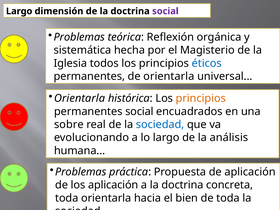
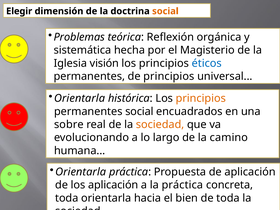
Largo: Largo -> Elegir (19, 11)
social colour: purple -> orange (165, 11)
todos: todos -> visión (104, 63)
de orientarla: orientarla -> principios (169, 76)
sociedad colour: blue -> orange (160, 125)
análisis: análisis -> camino (229, 138)
Problemas: Problemas -> Orientarla (81, 172)
a la doctrina: doctrina -> práctica (182, 185)
